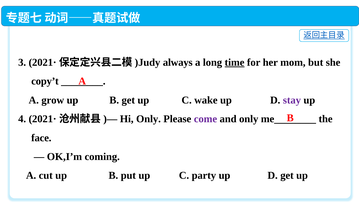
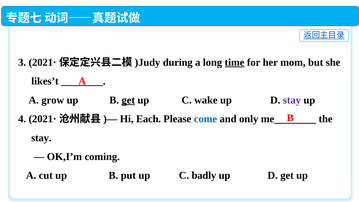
always: always -> during (178, 62)
copy’t: copy’t -> likes’t (45, 81)
get underline: none -> present (128, 100)
Hi Only: Only -> Each (149, 119)
come colour: purple -> blue (205, 119)
face: face -> stay (41, 138)
party: party -> badly (204, 175)
